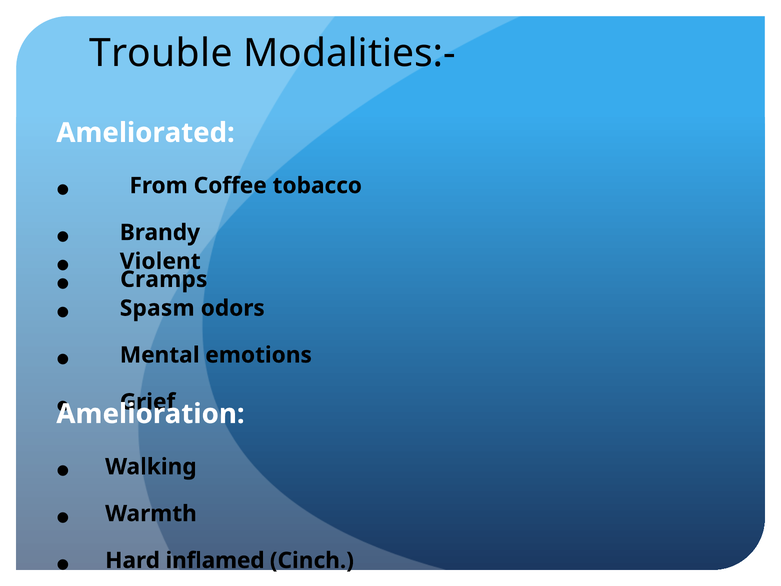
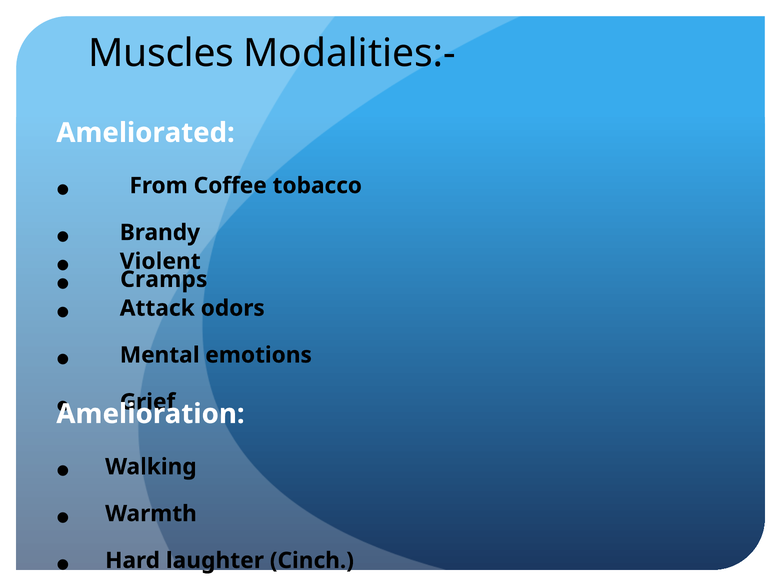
Trouble: Trouble -> Muscles (161, 53)
Spasm: Spasm -> Attack (157, 308)
inflamed: inflamed -> laughter (215, 560)
